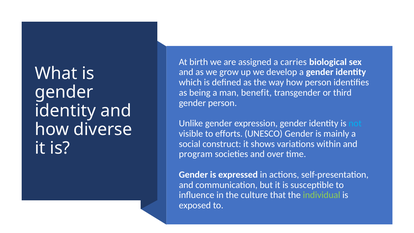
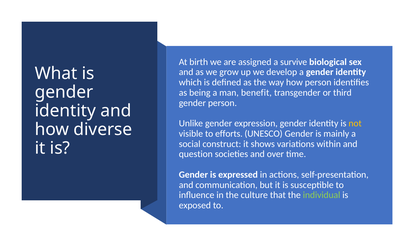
carries: carries -> survive (294, 62)
not colour: light blue -> yellow (355, 123)
program: program -> question (196, 154)
